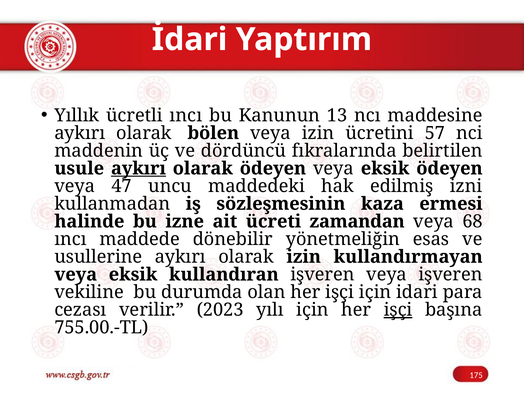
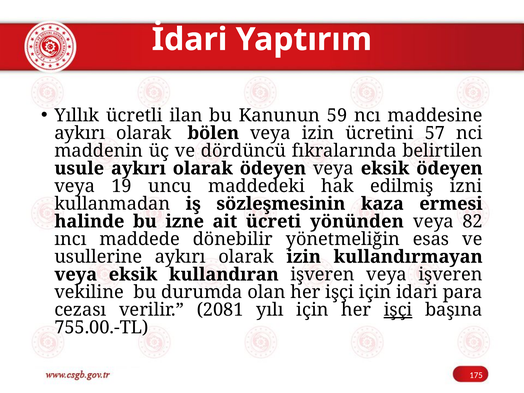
ücretli ıncı: ıncı -> ilan (186, 115)
13: 13 -> 59 (337, 115)
aykırı underline: present -> none (138, 168)
47: 47 -> 19 (122, 186)
zamandan: zamandan -> yönünden (357, 221)
68: 68 -> 82 (473, 221)
2023: 2023 -> 2081 (220, 310)
